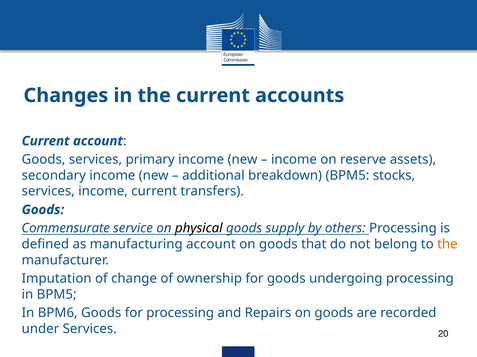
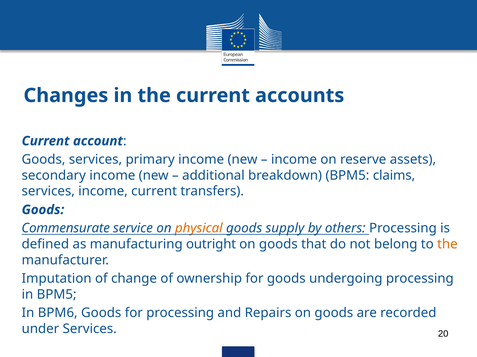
stocks: stocks -> claims (394, 176)
physical colour: black -> orange (199, 229)
manufacturing account: account -> outright (211, 245)
